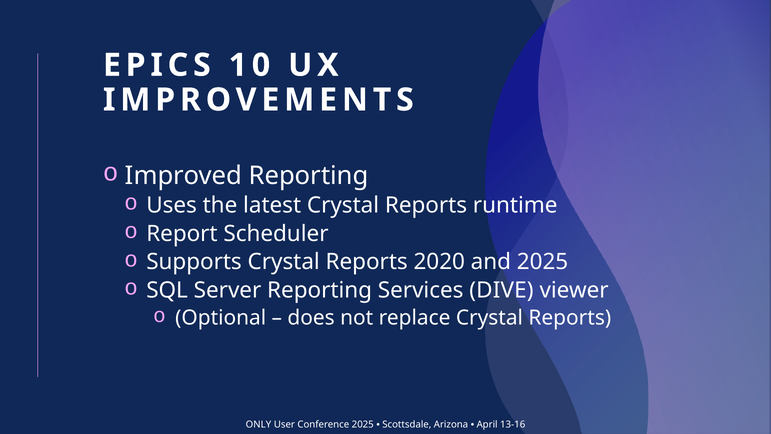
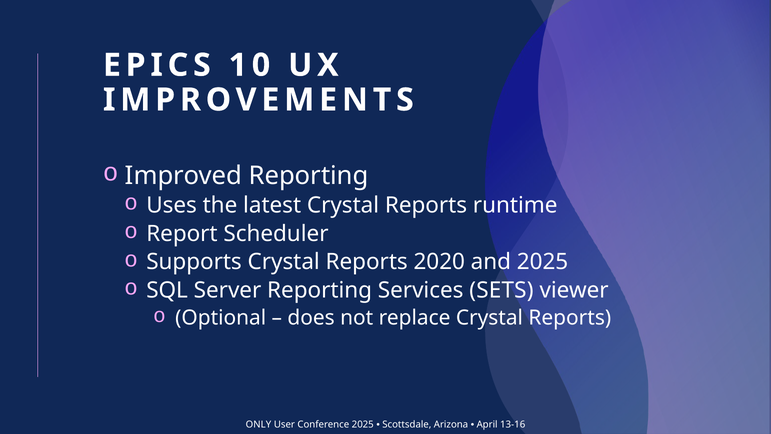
DIVE: DIVE -> SETS (501, 290)
